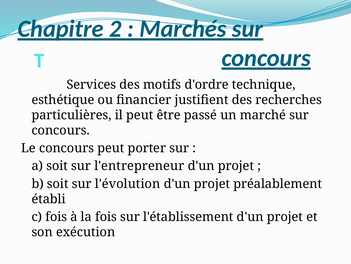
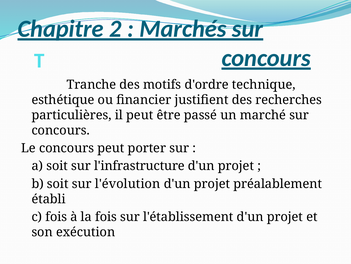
Services: Services -> Tranche (91, 85)
l'entrepreneur: l'entrepreneur -> l'infrastructure (139, 166)
